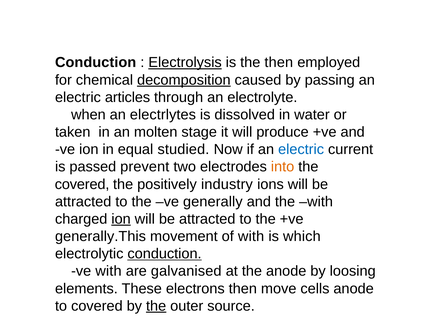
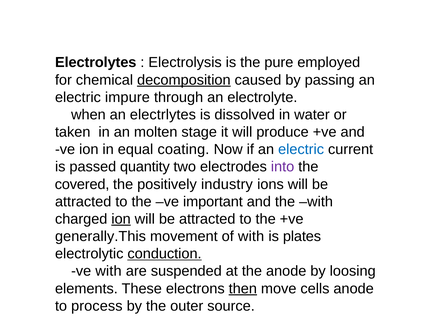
Conduction: Conduction -> Electrolytes (96, 63)
Electrolysis underline: present -> none (185, 63)
the then: then -> pure (279, 63)
articles: articles -> impure (127, 97)
studied: studied -> coating (183, 150)
prevent: prevent -> quantity (145, 167)
into colour: orange -> purple (283, 167)
generally: generally -> important (213, 202)
which: which -> plates (302, 237)
galvanised: galvanised -> suspended (186, 271)
then underline: none -> present (243, 289)
to covered: covered -> process (97, 306)
the underline: present -> none (156, 306)
